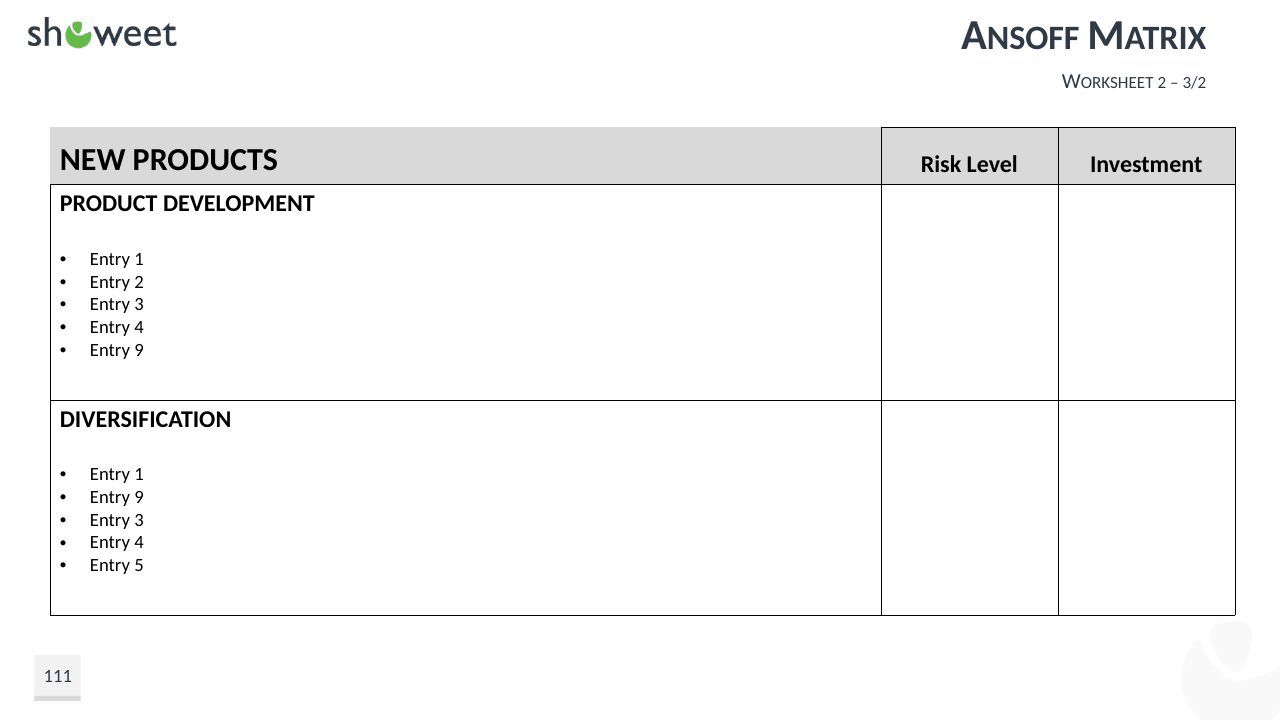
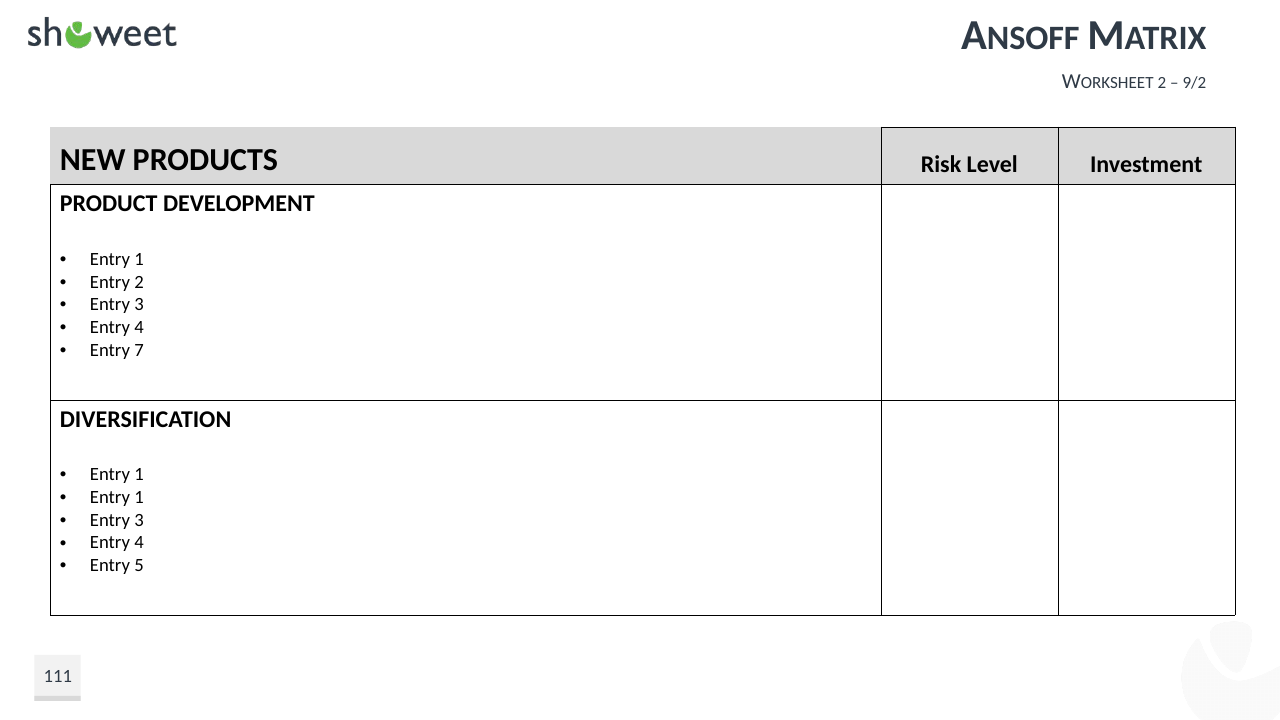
3/2: 3/2 -> 9/2 (1194, 83)
9: 9 -> 7 (139, 350)
9: 9 -> 1 (139, 497)
